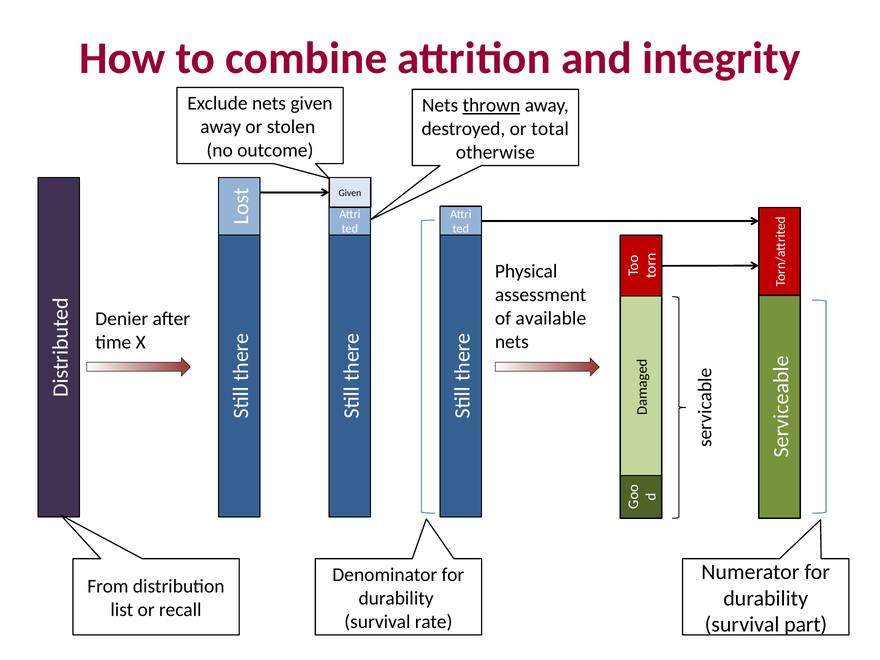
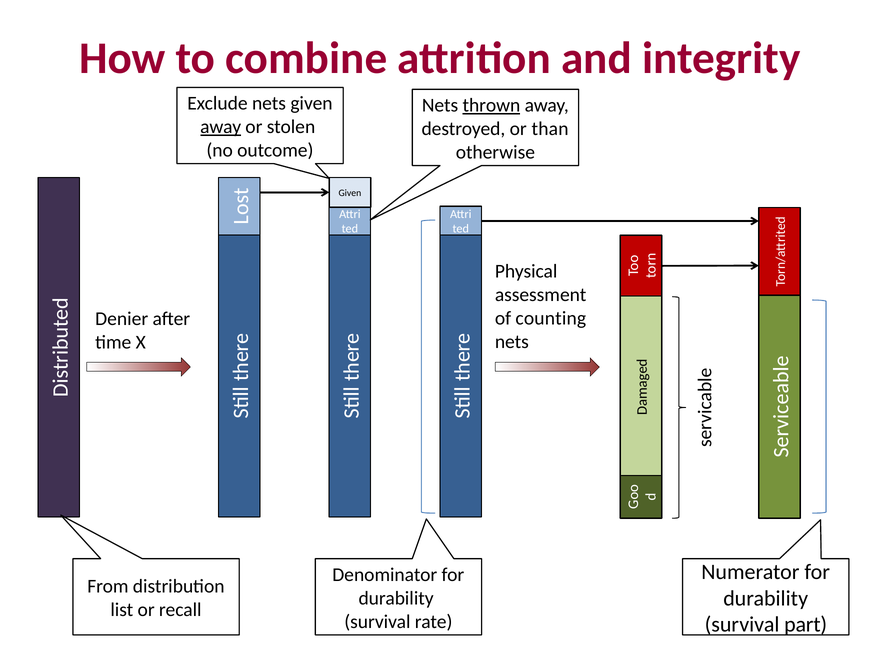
away underline: none -> present (221, 127)
total: total -> than (550, 129)
available: available -> counting (551, 318)
